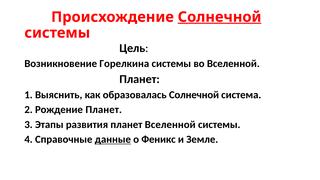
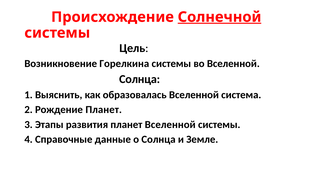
Планет: Планет -> Солнца (140, 79)
образовалась Солнечной: Солнечной -> Вселенной (194, 95)
данные underline: present -> none (113, 139)
о Феникс: Феникс -> Солнца (158, 139)
